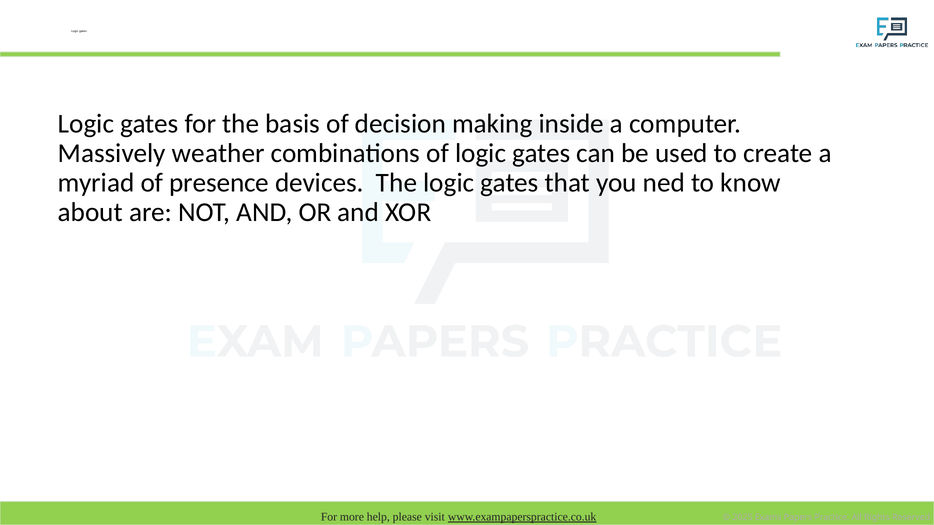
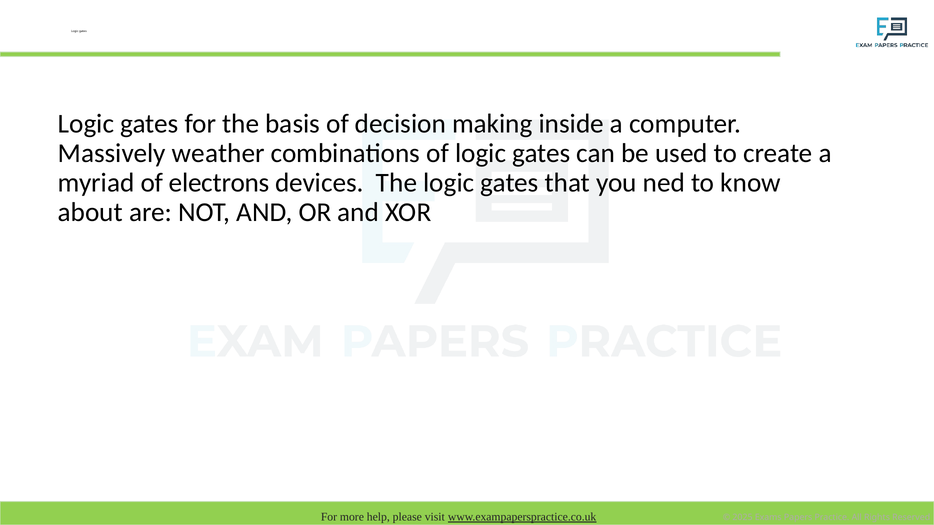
presence: presence -> electrons (219, 183)
